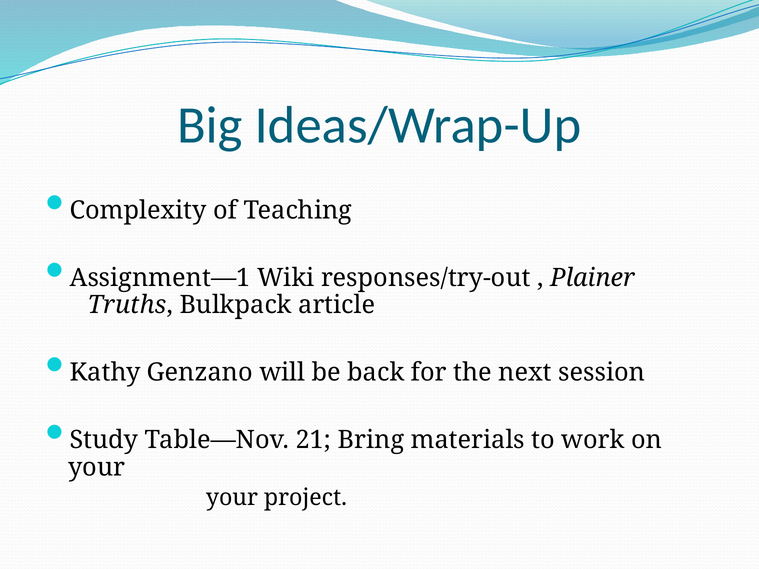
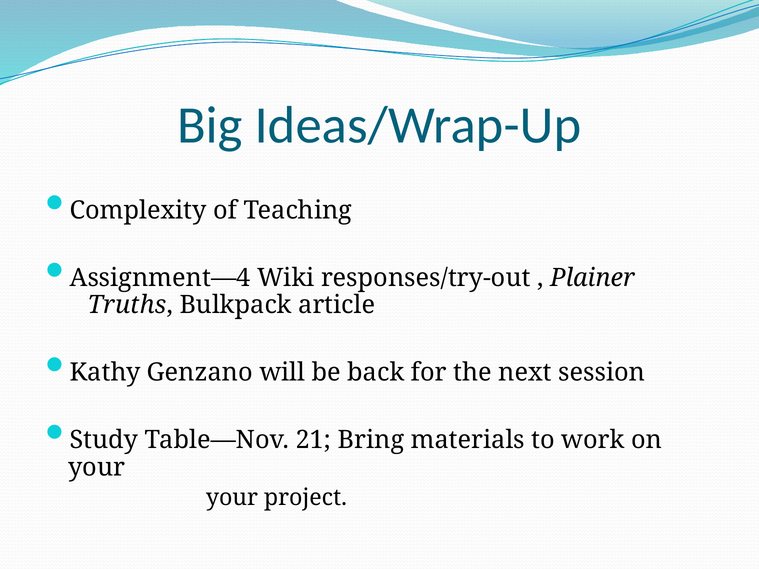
Assignment—1: Assignment—1 -> Assignment—4 (160, 278)
